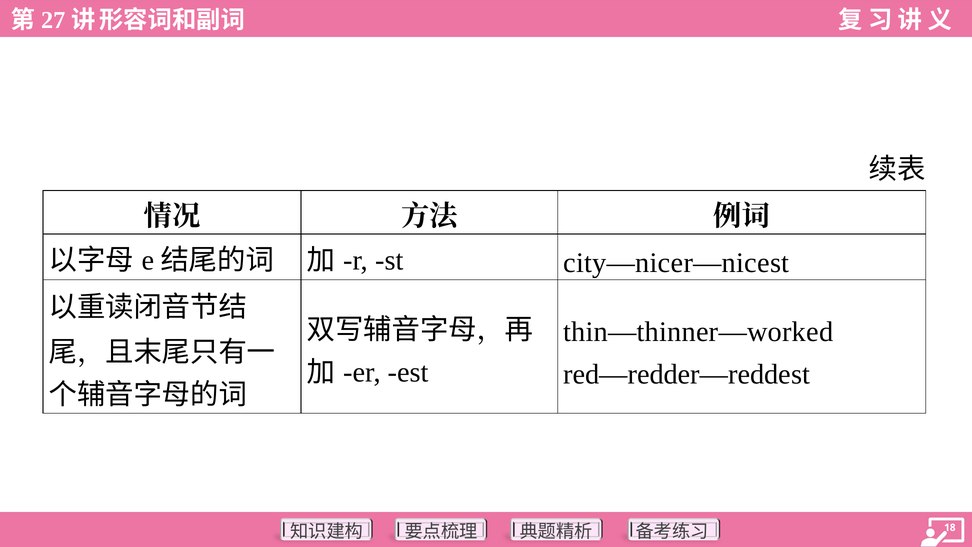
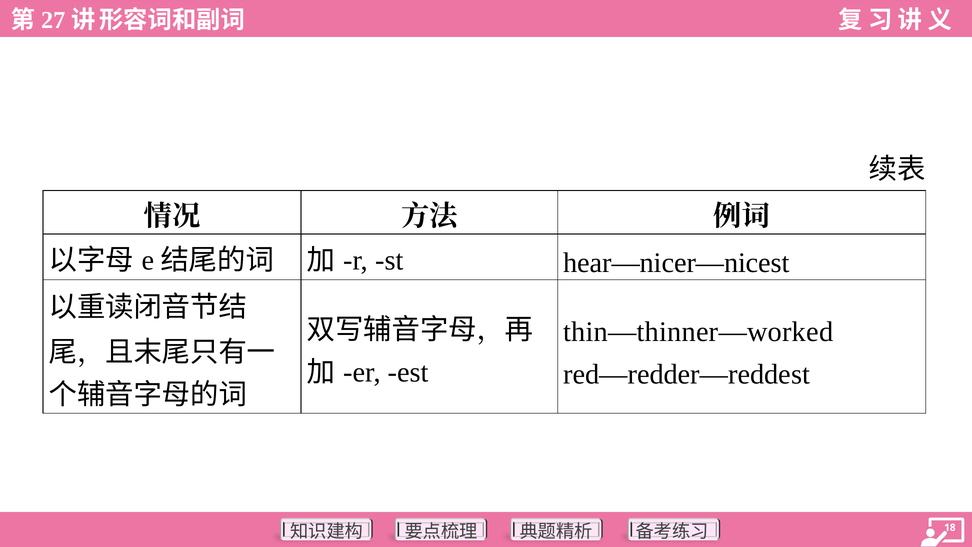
city—nicer—nicest: city—nicer—nicest -> hear—nicer—nicest (676, 263)
